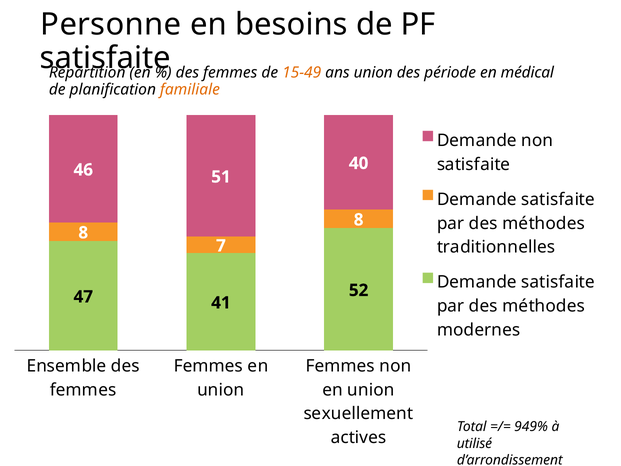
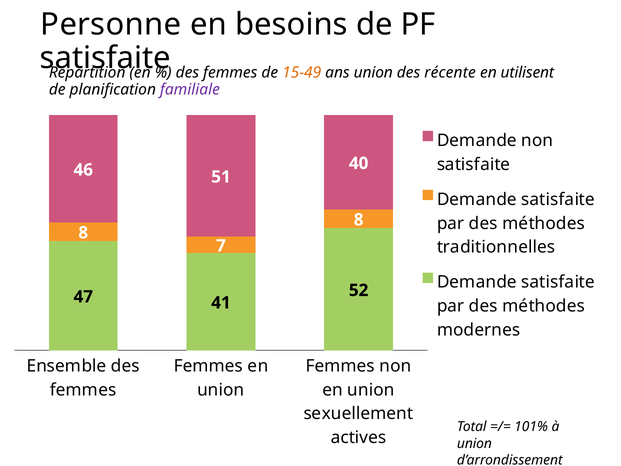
période: période -> récente (450, 73)
médical: médical -> utilisent (527, 73)
familiale colour: orange -> purple (190, 90)
949%: 949% -> 101% (531, 427)
utilisé: utilisé -> union (474, 443)
